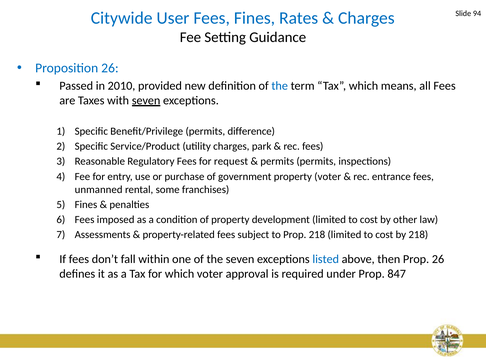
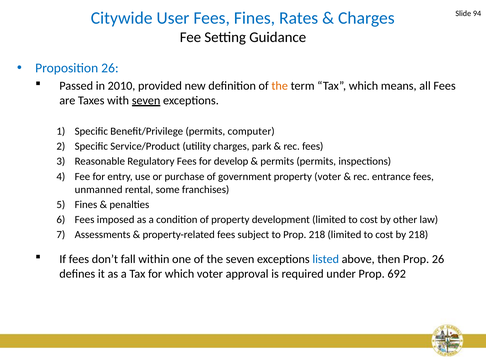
the colour: blue -> orange (280, 86)
difference: difference -> computer (251, 131)
request: request -> develop (231, 162)
847: 847 -> 692 (397, 274)
